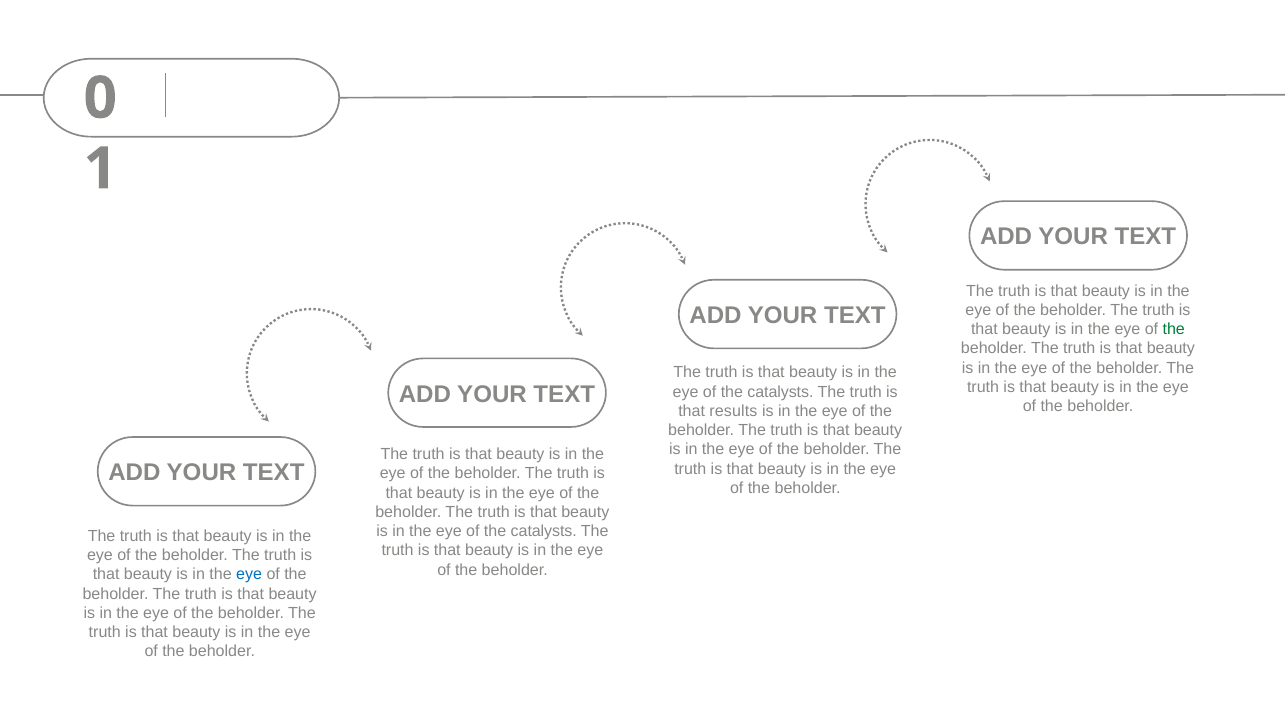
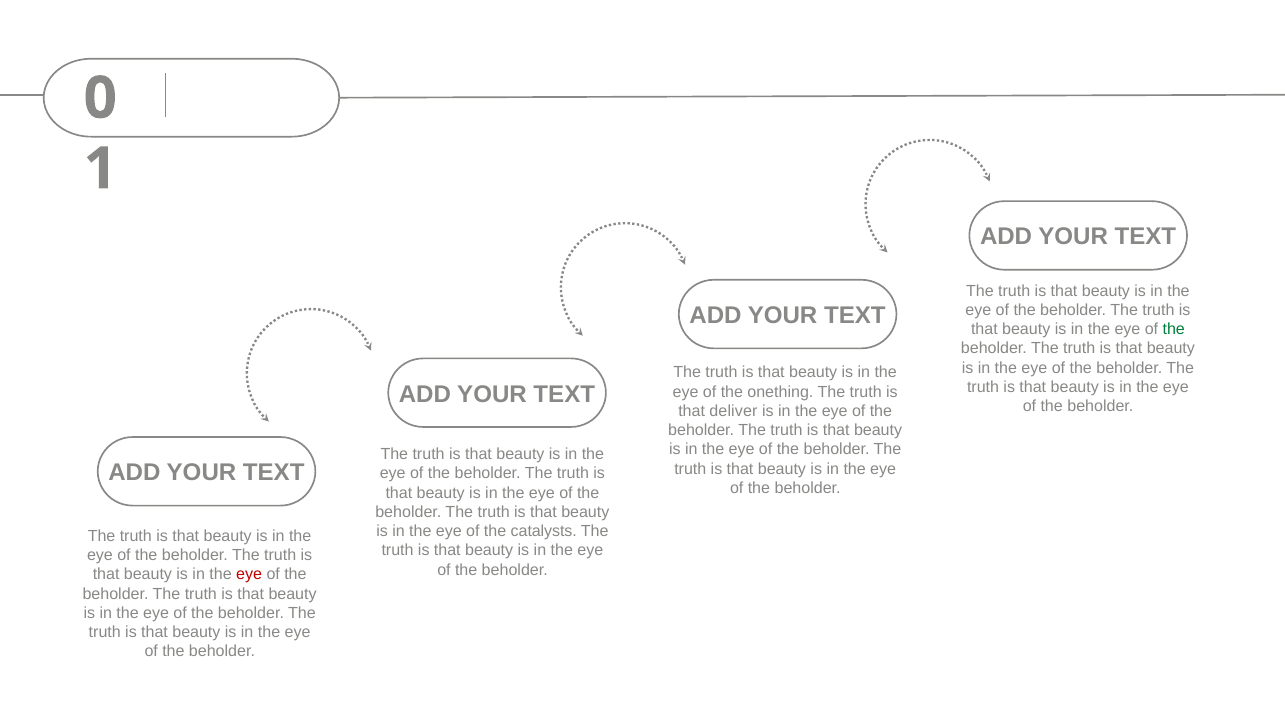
catalysts: catalysts -> onething (780, 392)
results: results -> deliver (733, 411)
eye colour: blue -> red (249, 574)
